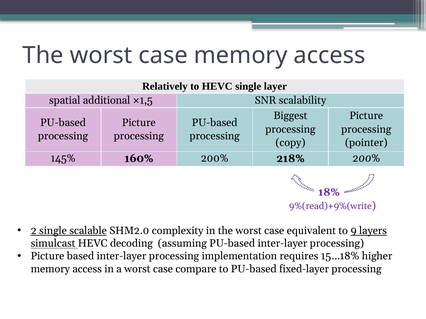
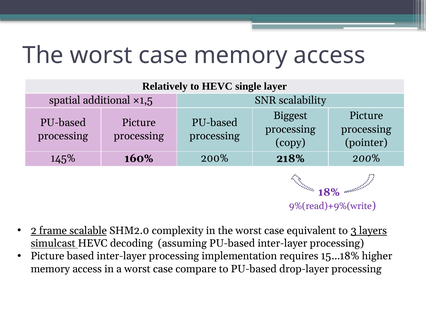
2 single: single -> frame (53, 231)
9: 9 -> 3 (354, 231)
fixed-layer: fixed-layer -> drop-layer (304, 269)
